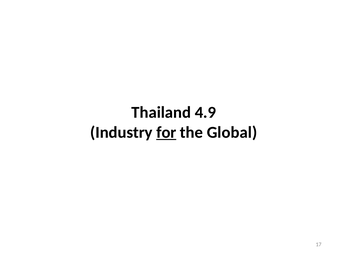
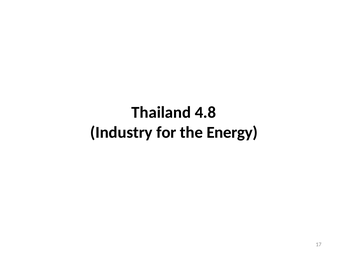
4.9: 4.9 -> 4.8 (205, 113)
for underline: present -> none (166, 133)
Global: Global -> Energy (232, 133)
